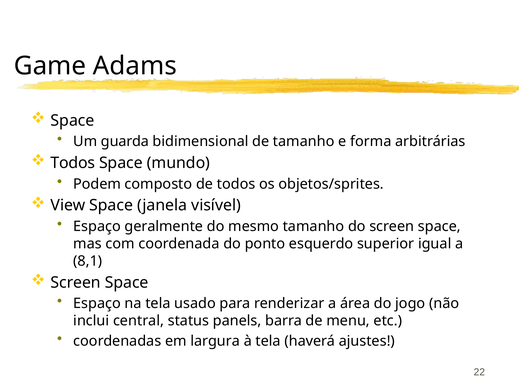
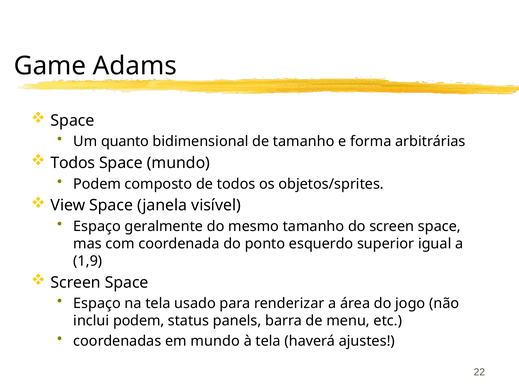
guarda: guarda -> quanto (125, 141)
8,1: 8,1 -> 1,9 (88, 261)
inclui central: central -> podem (139, 320)
em largura: largura -> mundo (215, 340)
